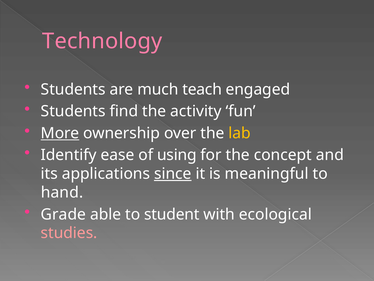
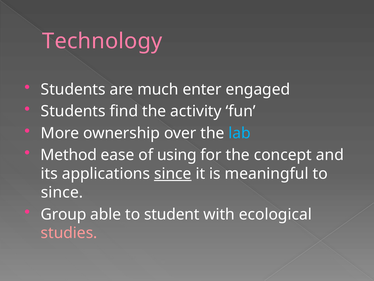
teach: teach -> enter (202, 89)
More underline: present -> none (60, 133)
lab colour: yellow -> light blue (240, 133)
Identify: Identify -> Method (69, 155)
hand: hand -> since (62, 192)
Grade: Grade -> Group (63, 214)
